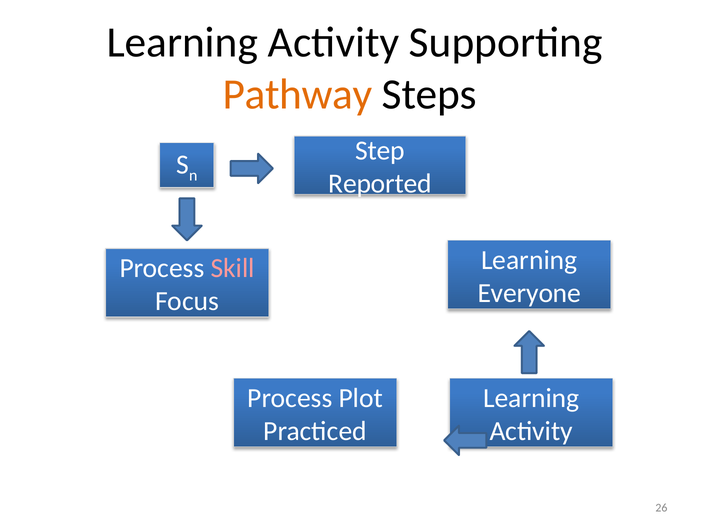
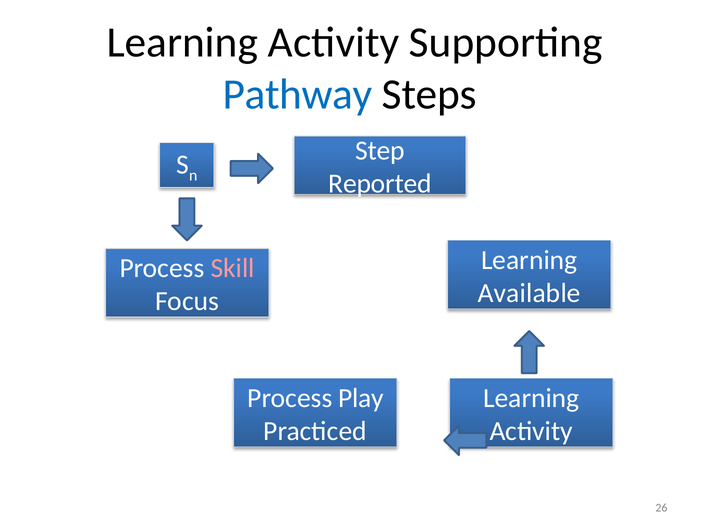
Pathway colour: orange -> blue (298, 95)
Everyone: Everyone -> Available (529, 293)
Plot: Plot -> Play (361, 398)
